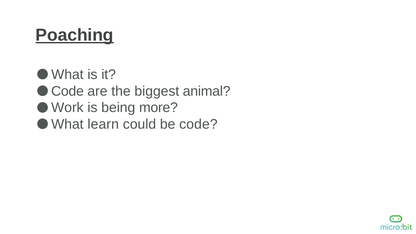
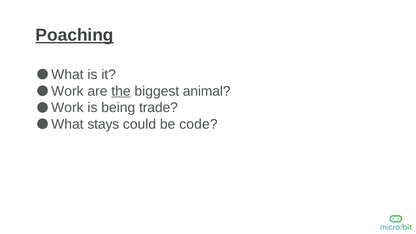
Code: Code -> Work (67, 91)
the underline: none -> present (121, 91)
more: more -> trade (158, 108)
learn: learn -> stays (103, 124)
